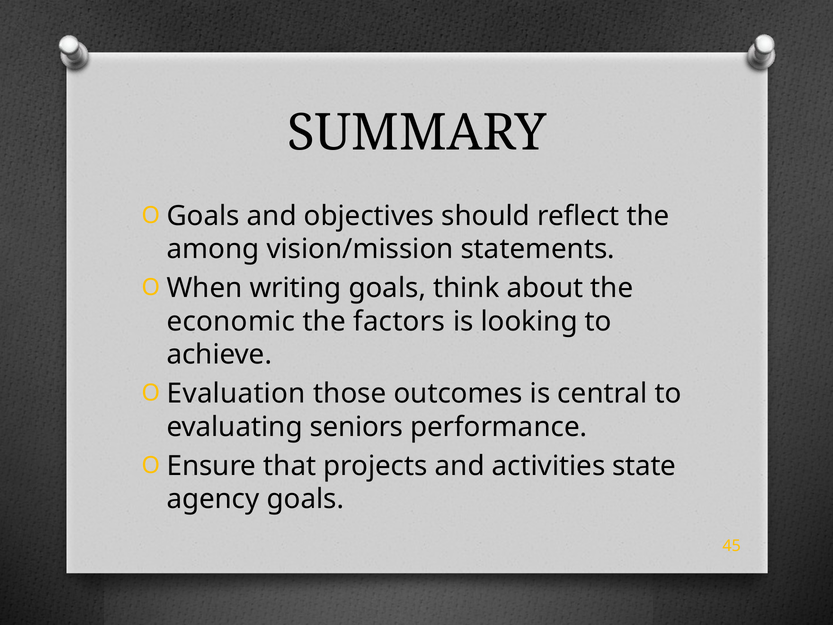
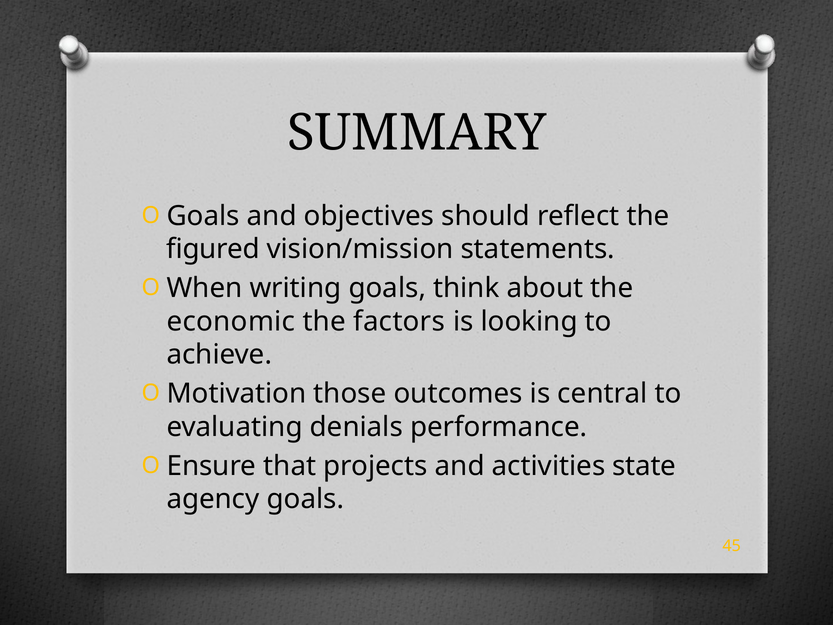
among: among -> figured (213, 249)
Evaluation: Evaluation -> Motivation (236, 394)
seniors: seniors -> denials (356, 427)
